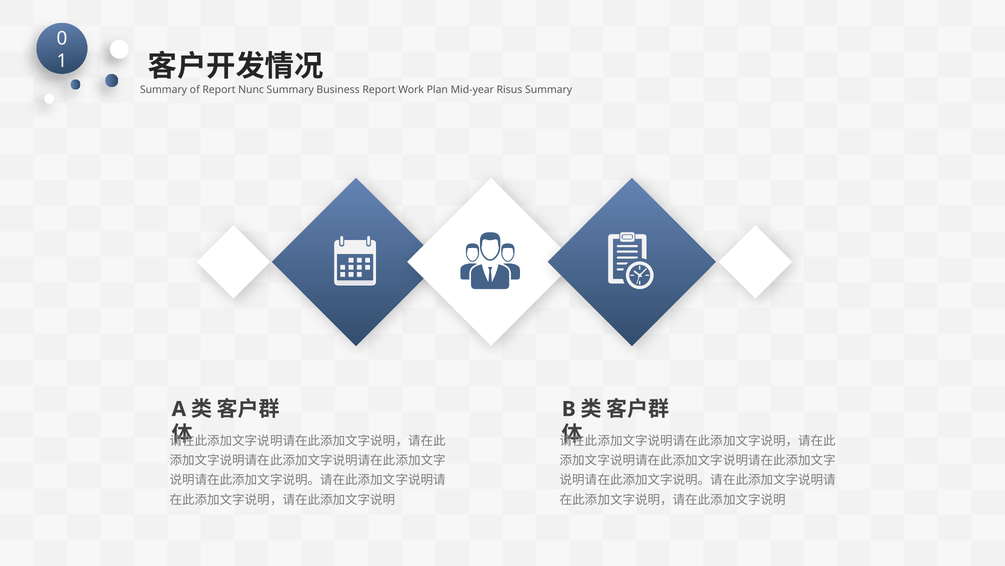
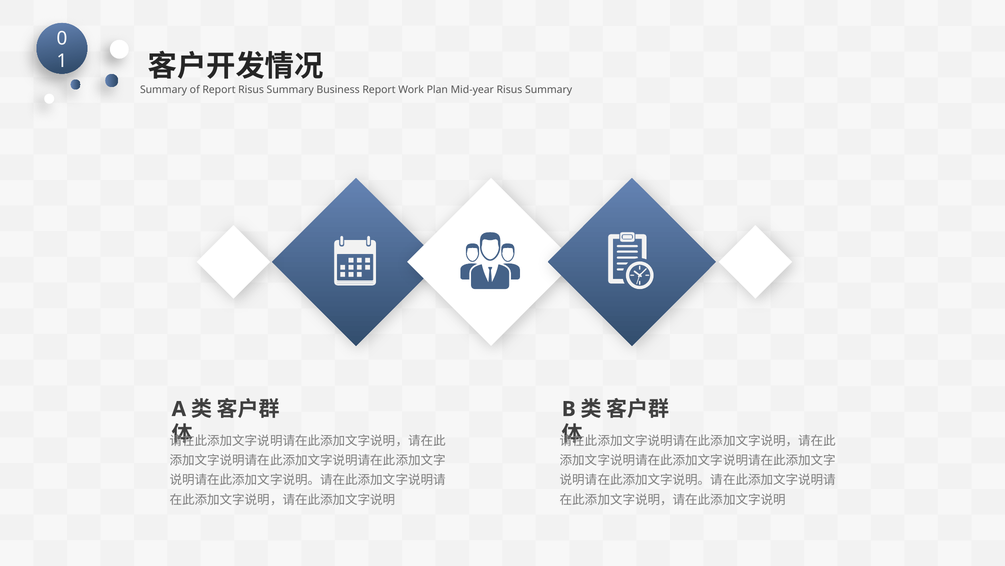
Report Nunc: Nunc -> Risus (251, 89)
